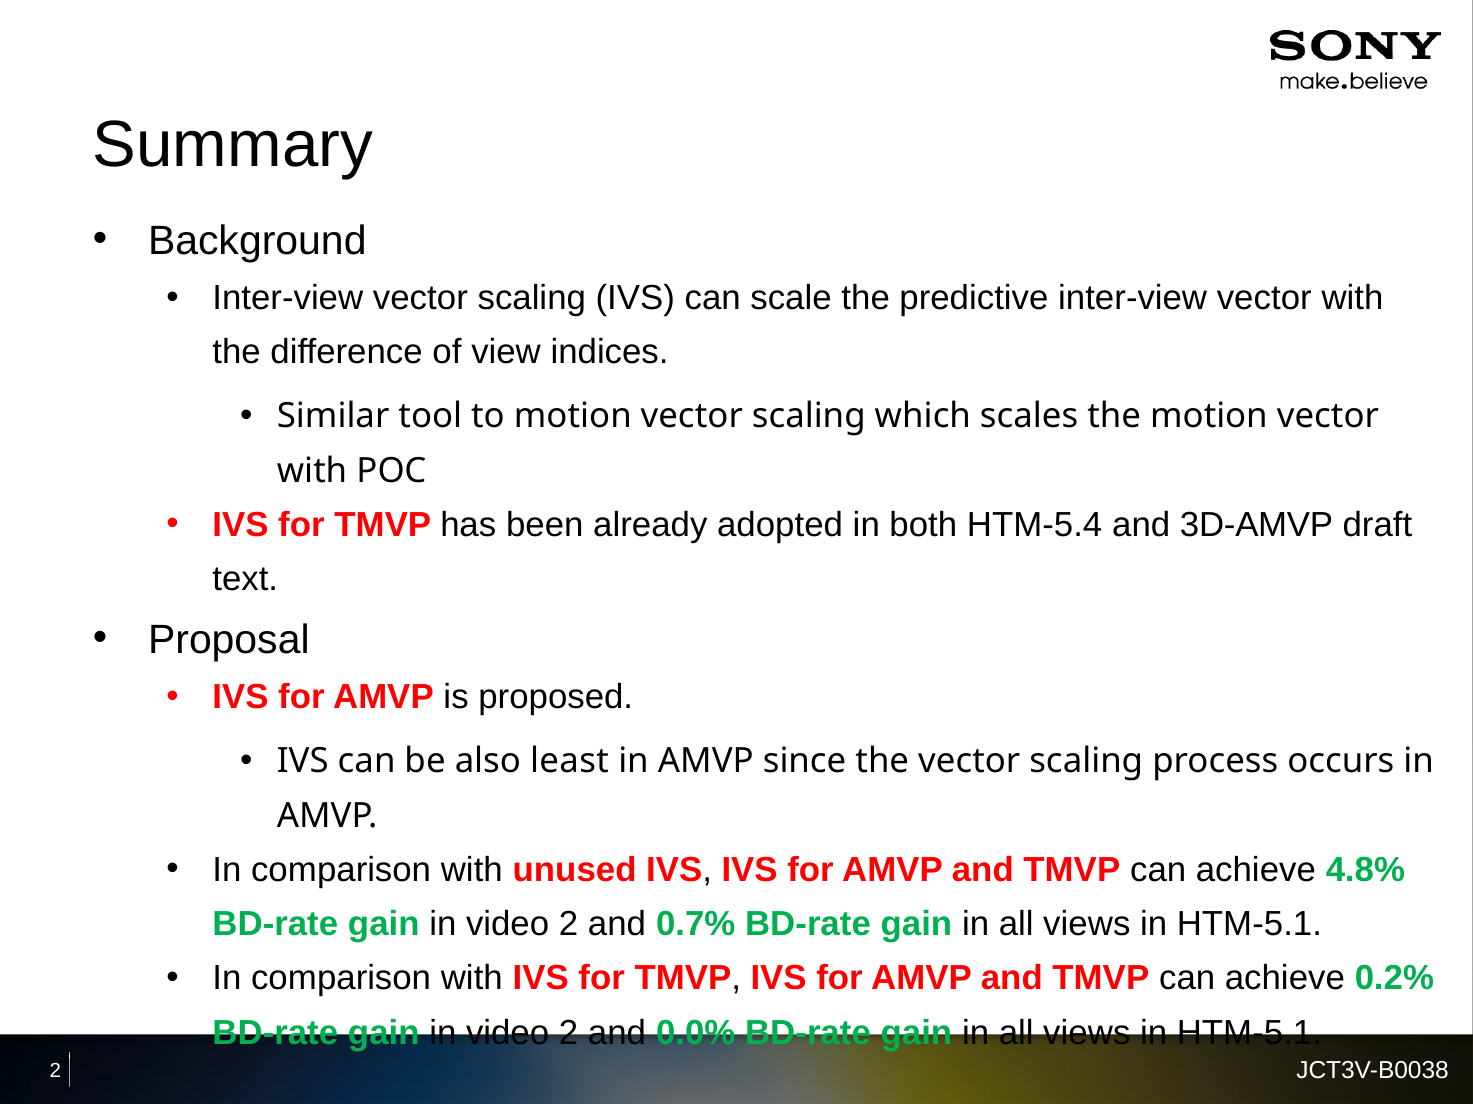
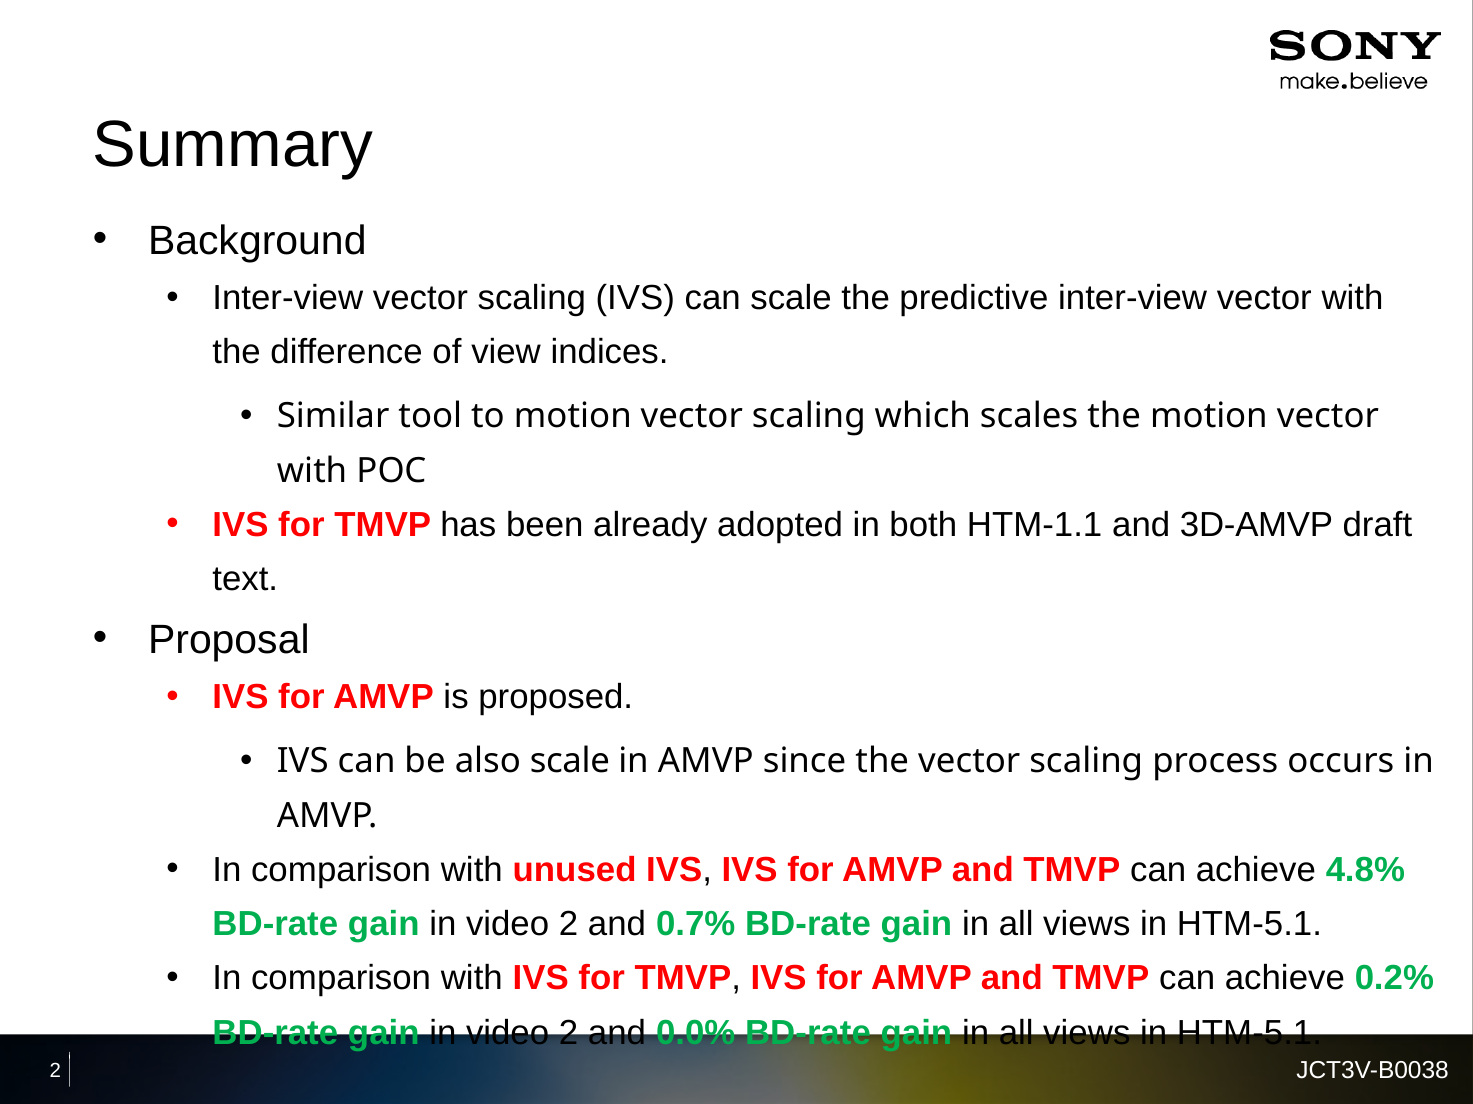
HTM-5.4: HTM-5.4 -> HTM-1.1 (1035, 525)
also least: least -> scale (570, 762)
